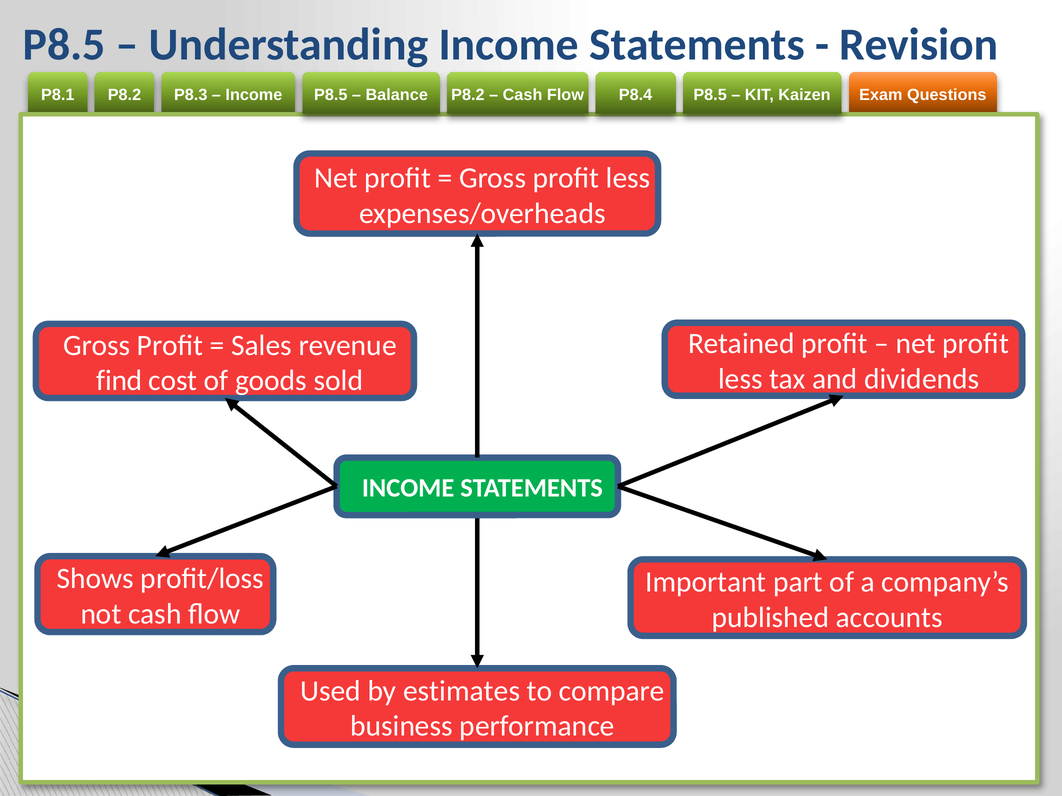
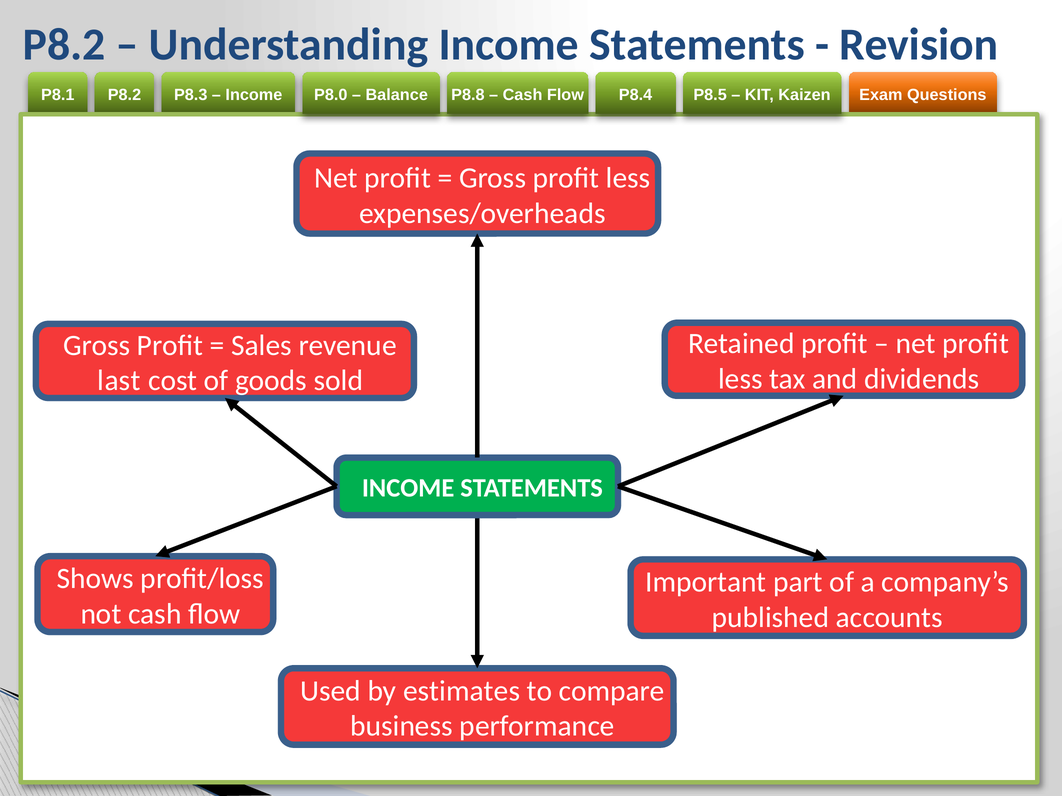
P8.5: P8.5 -> P8.2 (64, 45)
Income P8.5: P8.5 -> P8.0 (331, 95)
P8.2: P8.2 -> P8.8 (468, 95)
find: find -> last (119, 381)
